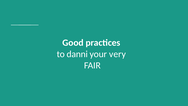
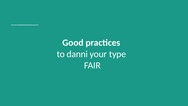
very: very -> type (118, 54)
